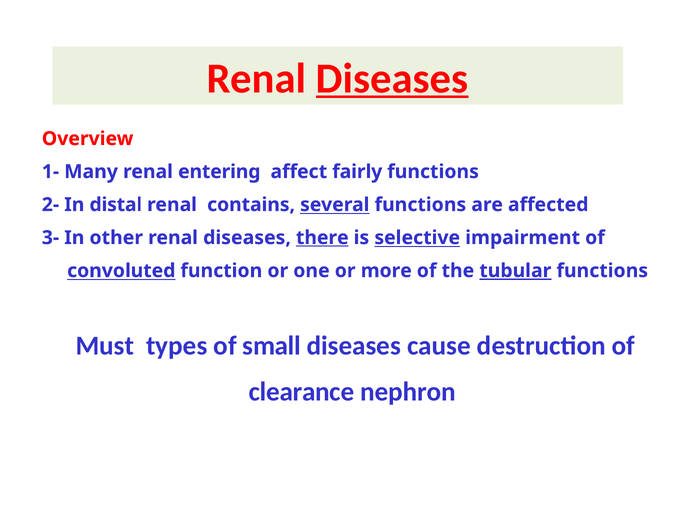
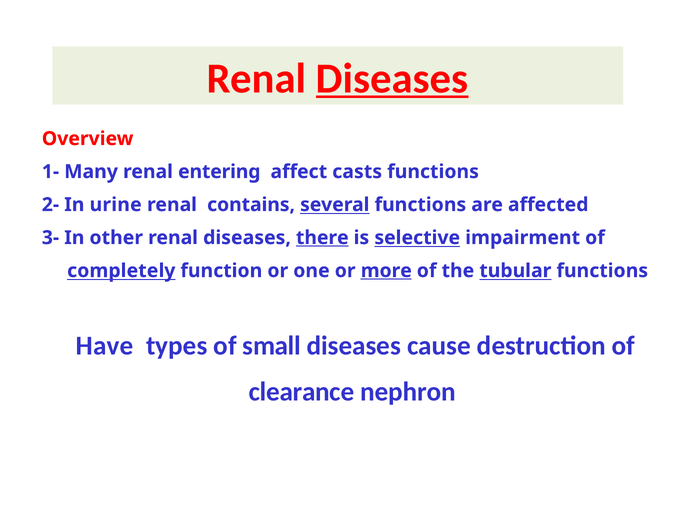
fairly: fairly -> casts (357, 172)
distal: distal -> urine (116, 205)
convoluted: convoluted -> completely (121, 271)
more underline: none -> present (386, 271)
tubular underline: present -> none (515, 271)
Must: Must -> Have (105, 346)
